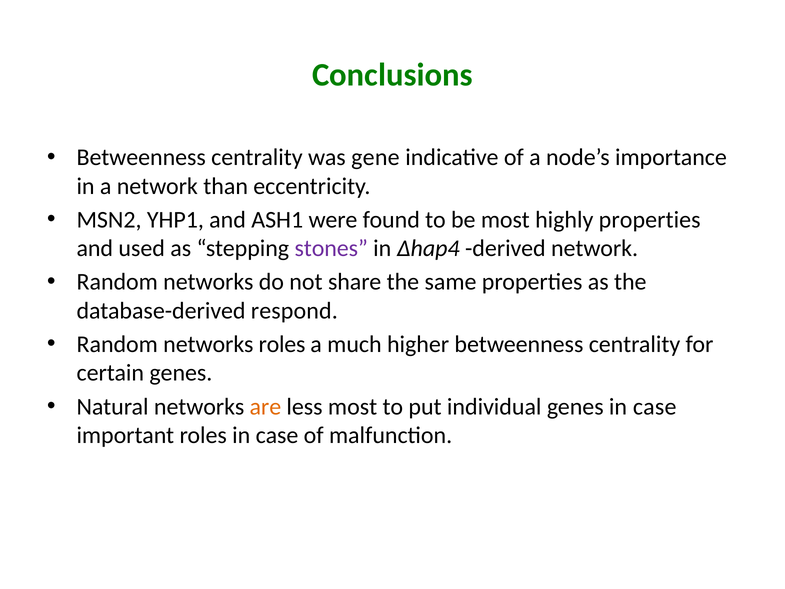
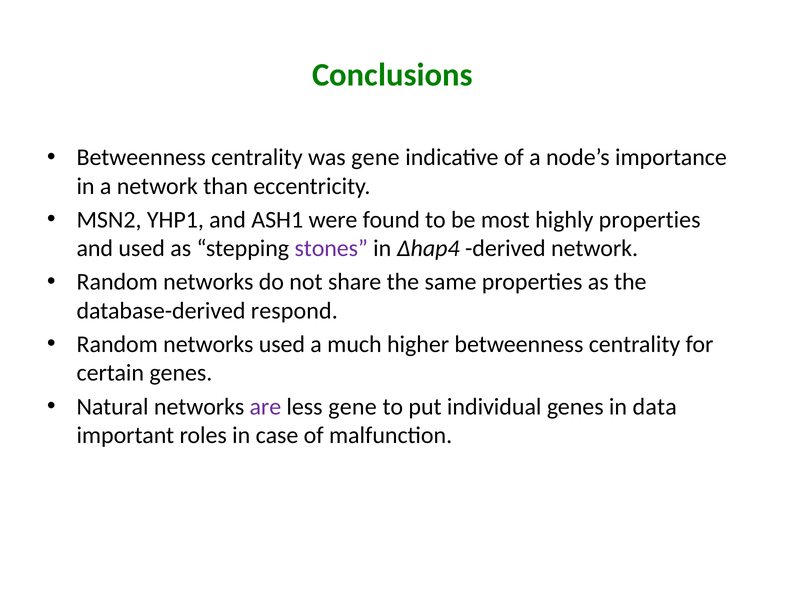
networks roles: roles -> used (282, 344)
are colour: orange -> purple (265, 406)
less most: most -> gene (352, 406)
genes in case: case -> data (655, 406)
